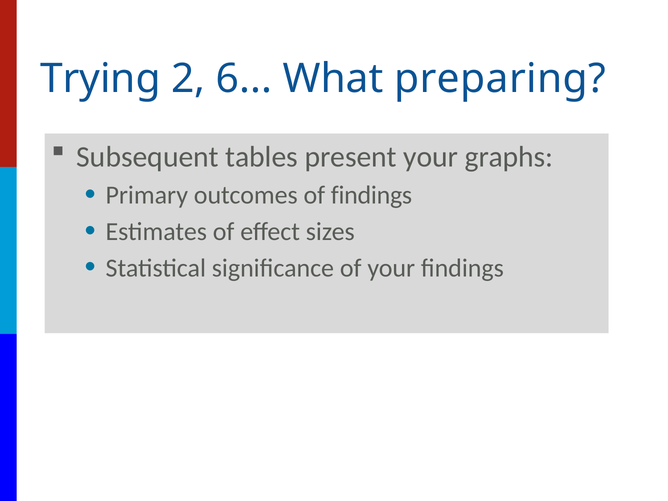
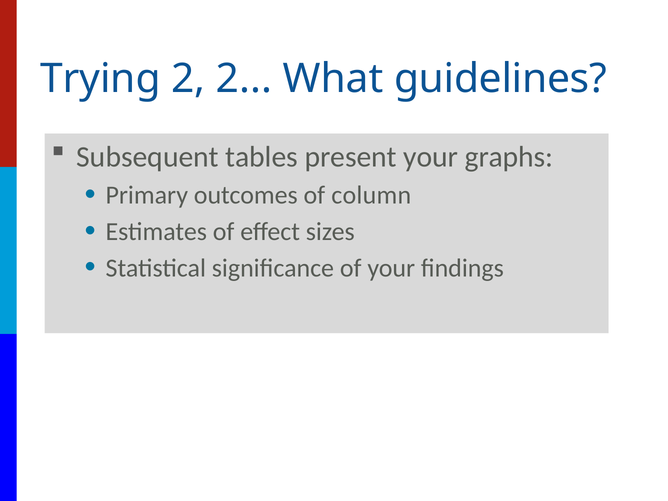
2 6: 6 -> 2 (244, 79)
preparing: preparing -> guidelines (500, 79)
of findings: findings -> column (371, 195)
